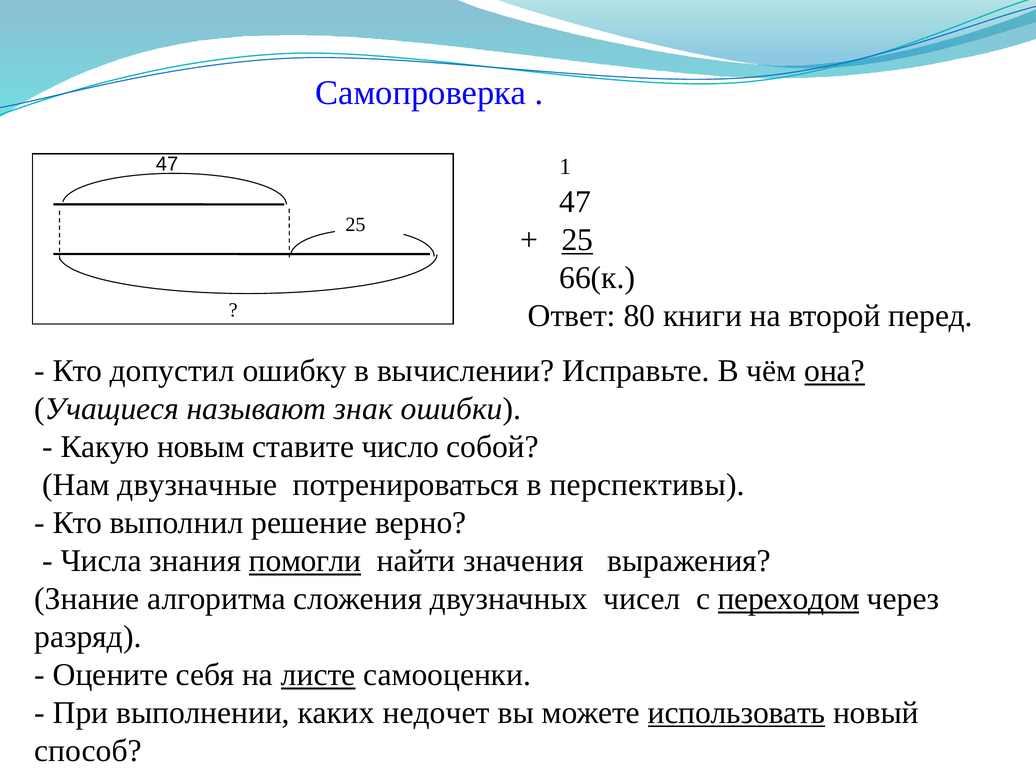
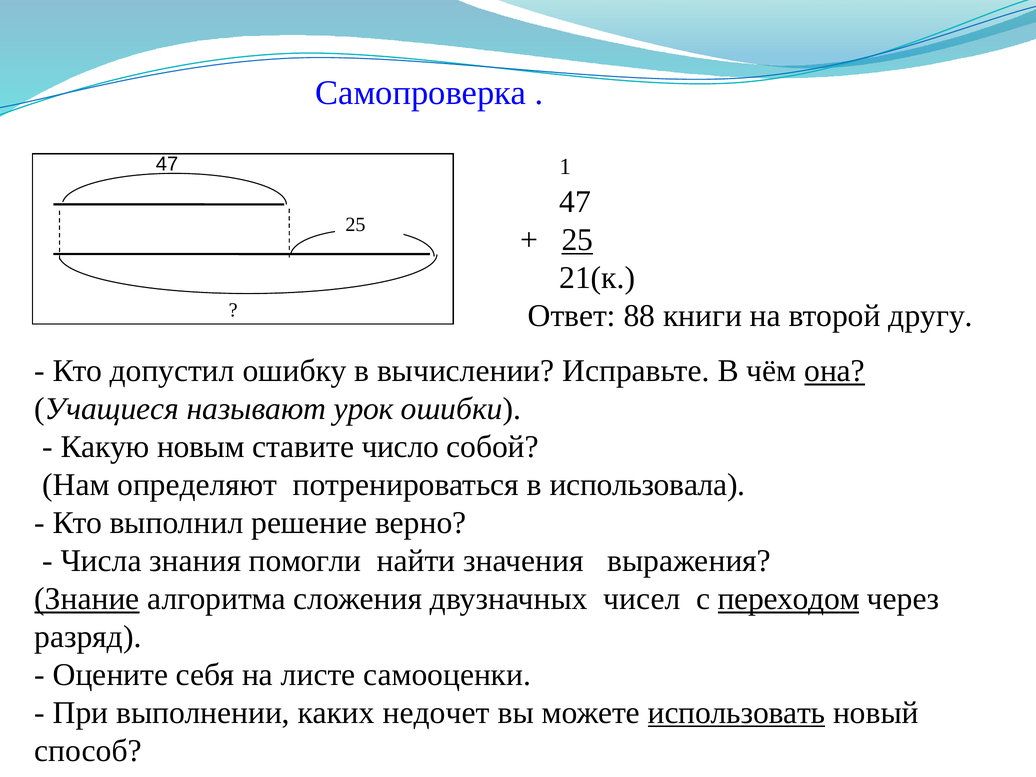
66(к: 66(к -> 21(к (597, 278)
80: 80 -> 88 (639, 316)
перед: перед -> другу (931, 316)
знак: знак -> урок (364, 409)
двузначные: двузначные -> определяют (197, 485)
перспективы: перспективы -> использовала (647, 485)
помогли underline: present -> none (305, 561)
Знание underline: none -> present (87, 599)
листе underline: present -> none (318, 675)
